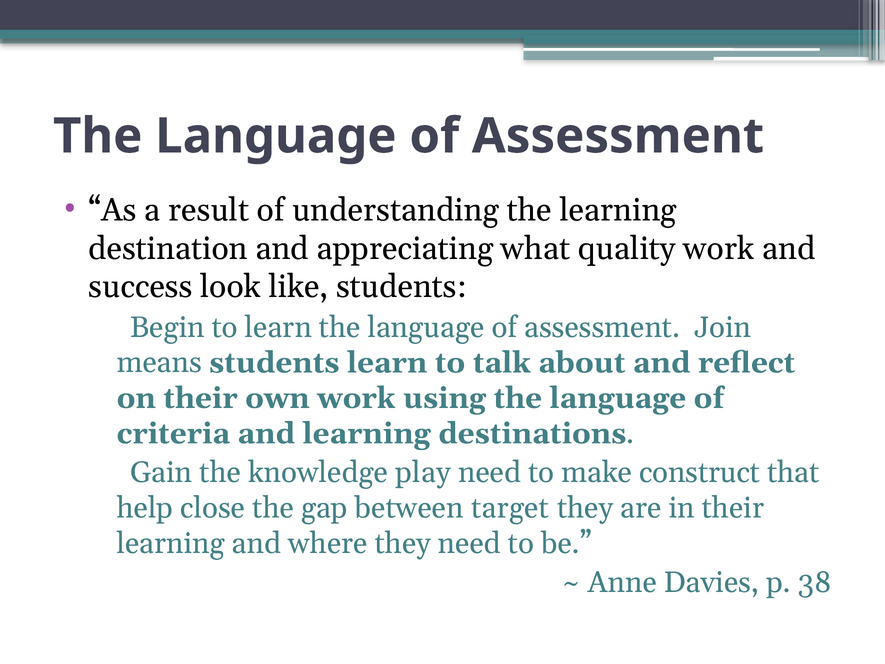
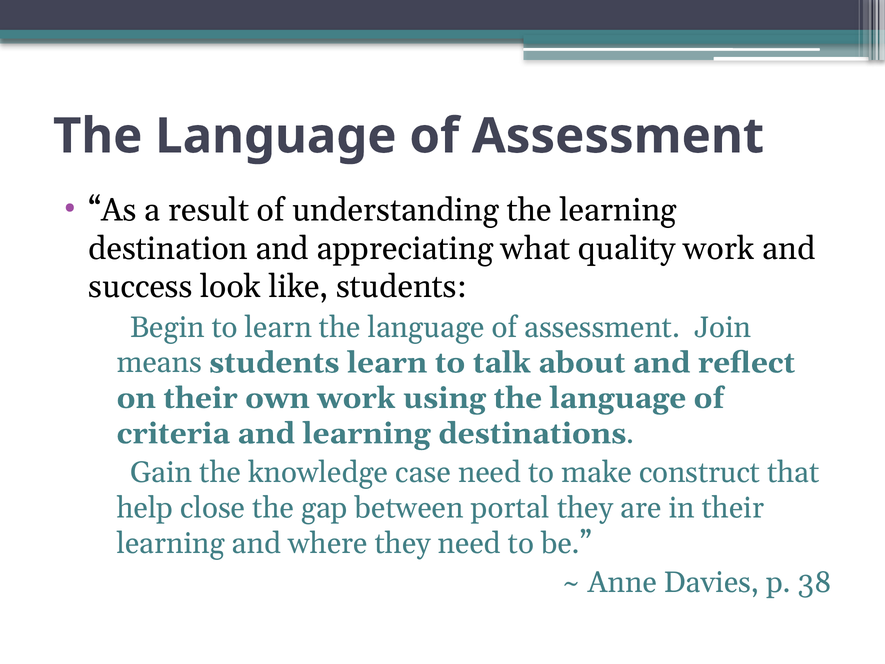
play: play -> case (423, 472)
target: target -> portal (510, 508)
